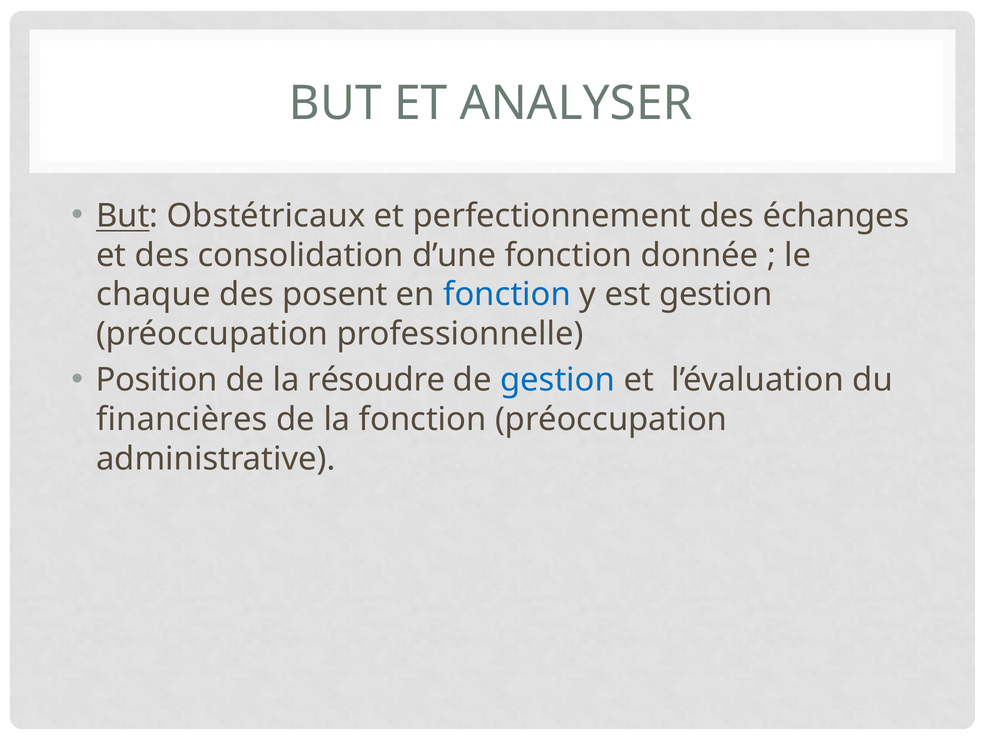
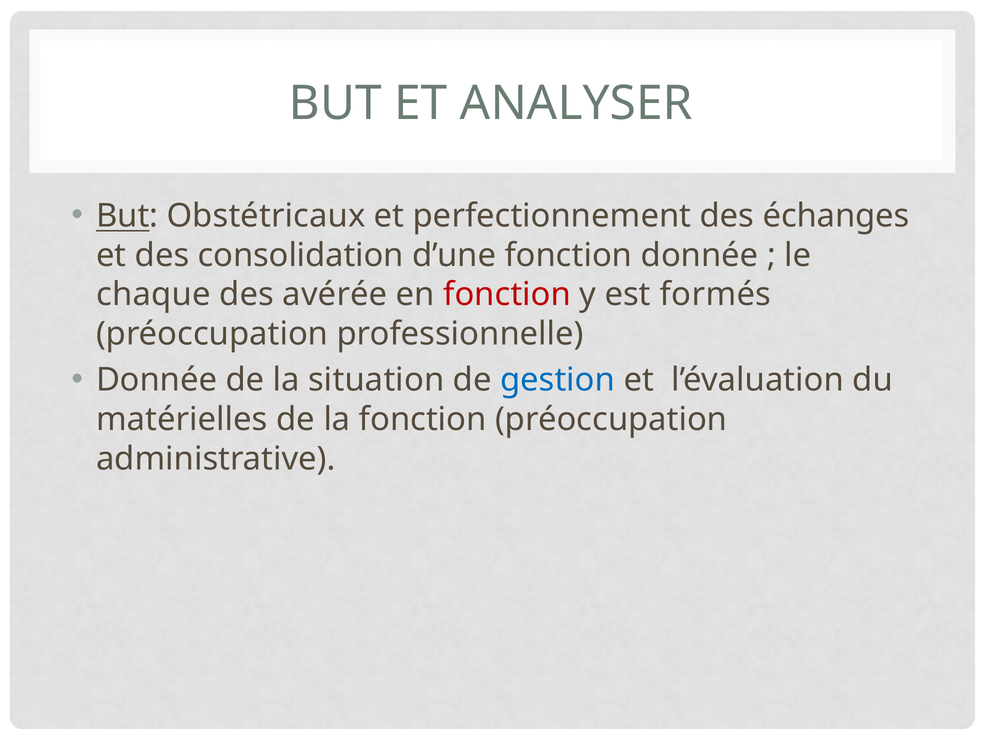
posent: posent -> avérée (335, 295)
fonction colour: blue -> red (507, 295)
est gestion: gestion -> formés (715, 295)
Position: Position -> Donnée (157, 380)
résoudre: résoudre -> situation (376, 380)
financières: financières -> matérielles (182, 419)
